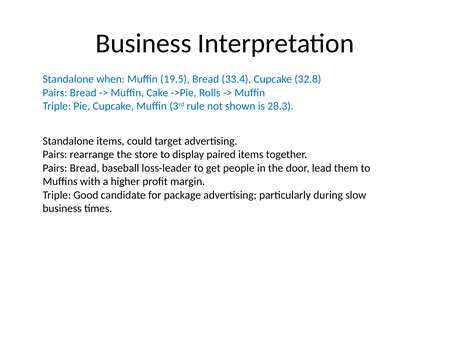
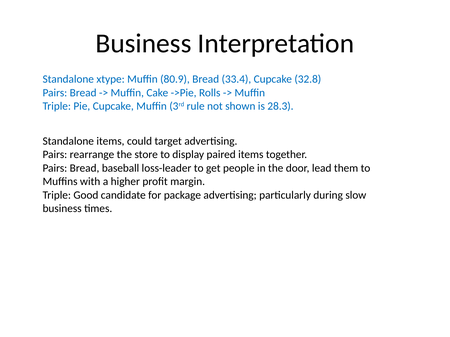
when: when -> xtype (111, 79)
19.5: 19.5 -> 80.9 (175, 79)
